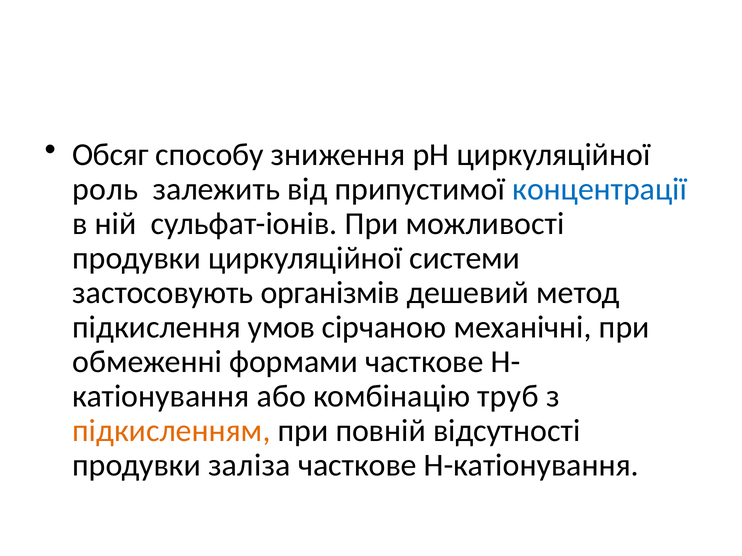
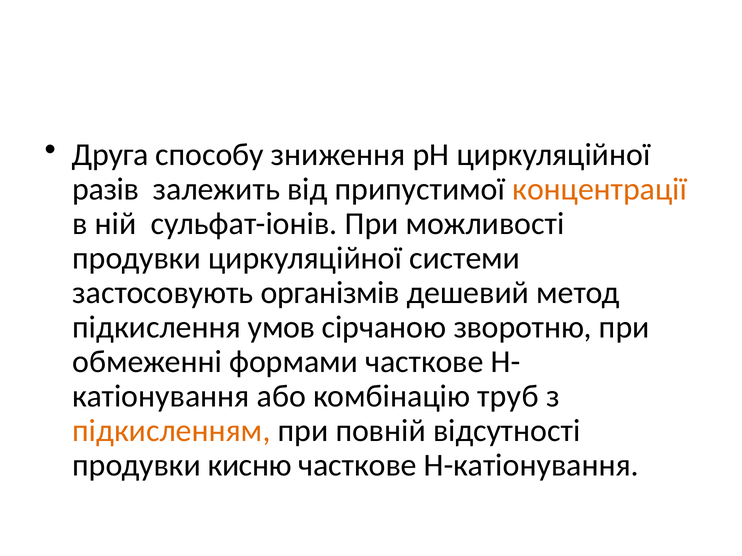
Обсяг: Обсяг -> Друга (110, 155)
роль: роль -> разів (106, 190)
концентрації colour: blue -> orange (600, 190)
механічні: механічні -> зворотню (523, 328)
заліза: заліза -> кисню (250, 466)
